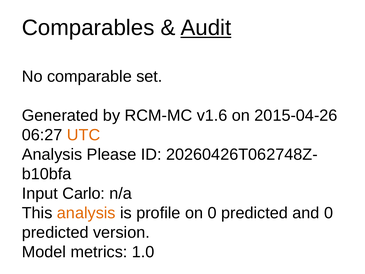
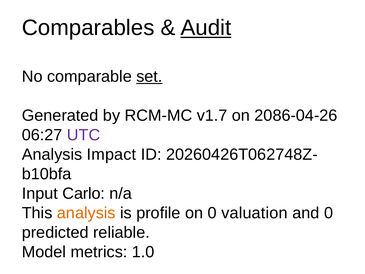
set underline: none -> present (149, 77)
v1.6: v1.6 -> v1.7 (212, 115)
2015-04-26: 2015-04-26 -> 2086-04-26 (296, 115)
UTC colour: orange -> purple (84, 135)
Please: Please -> Impact (111, 154)
on 0 predicted: predicted -> valuation (254, 213)
version: version -> reliable (121, 232)
